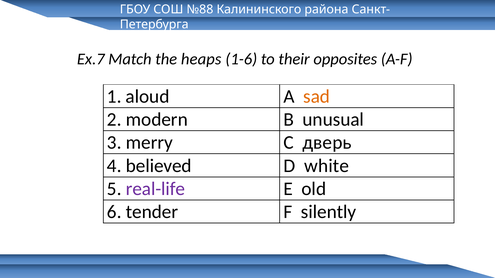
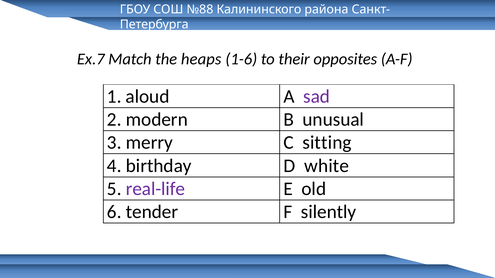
sad colour: orange -> purple (317, 97)
дверь: дверь -> sitting (327, 143)
believed: believed -> birthday (159, 166)
